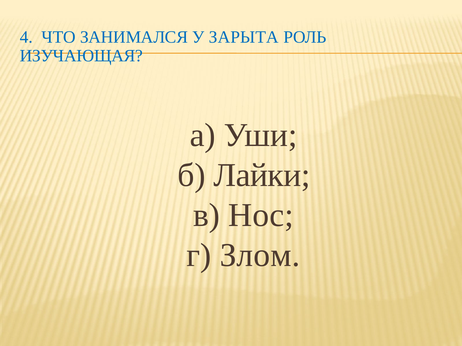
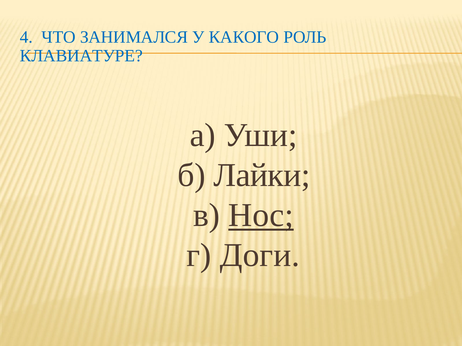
ЗАРЫТА: ЗАРЫТА -> КАКОГО (244, 37)
ИЗУЧАЮЩАЯ: ИЗУЧАЮЩАЯ -> КЛАВИАТУРЕ (81, 56)
Нос underline: none -> present (261, 216)
Злом: Злом -> Доги (260, 256)
